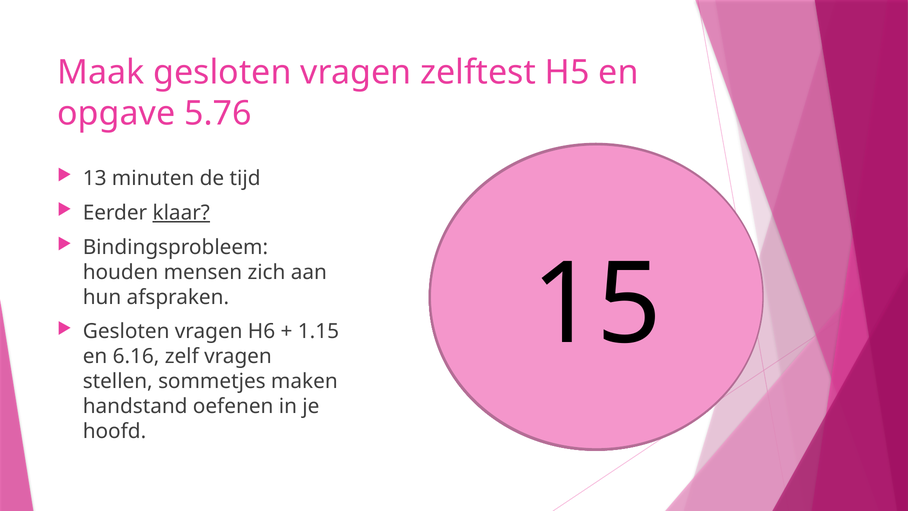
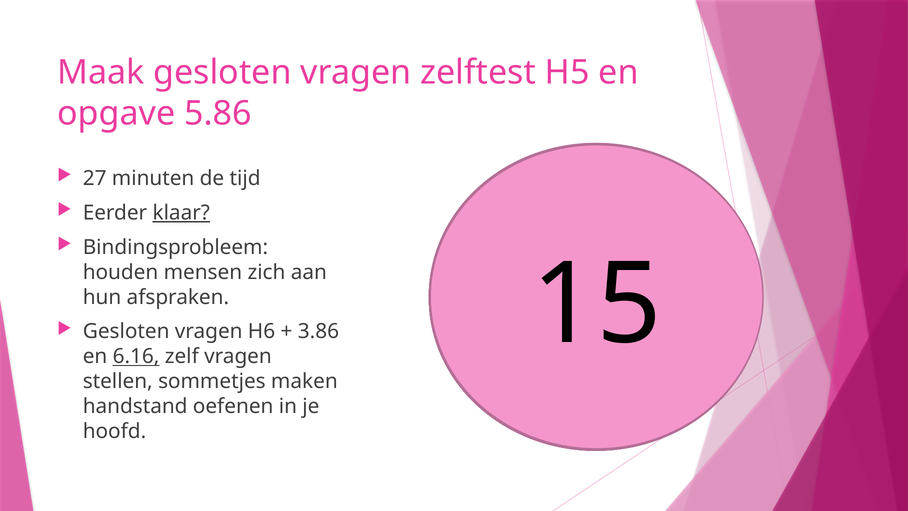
5.76: 5.76 -> 5.86 (218, 113)
13: 13 -> 27 (95, 178)
1.15: 1.15 -> 3.86 (318, 331)
6.16 underline: none -> present (136, 356)
